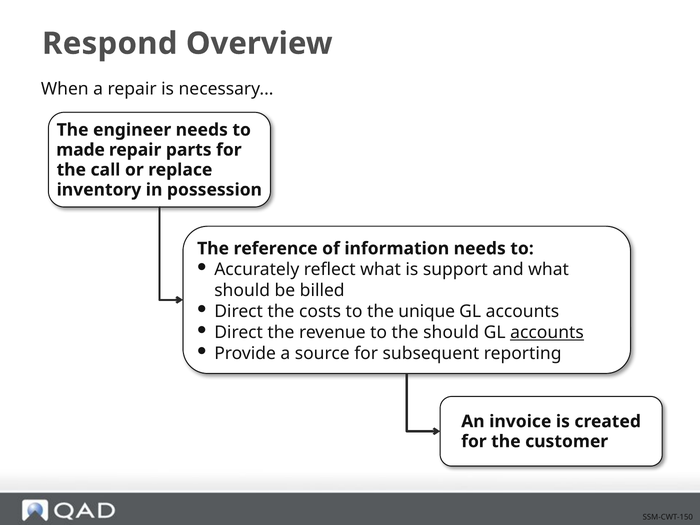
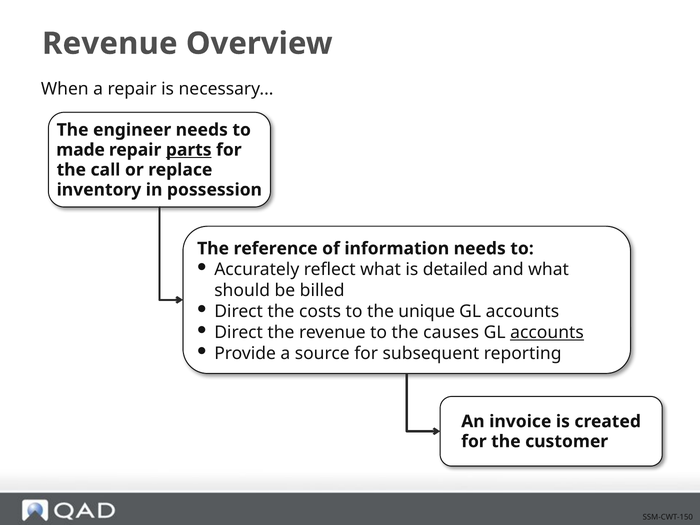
Respond: Respond -> Revenue (110, 44)
parts underline: none -> present (189, 150)
support: support -> detailed (455, 270)
the should: should -> causes (451, 333)
